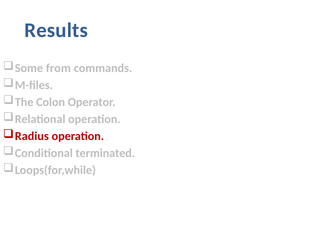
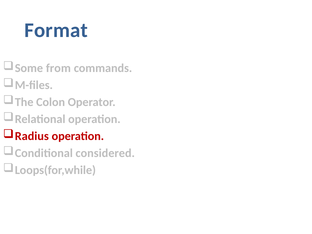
Results: Results -> Format (56, 30)
terminated: terminated -> considered (105, 153)
